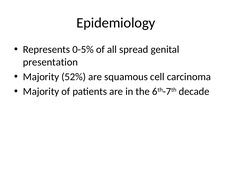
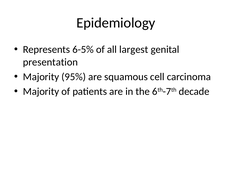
0-5%: 0-5% -> 6-5% (83, 49)
spread: spread -> largest (134, 49)
52%: 52% -> 95% (74, 76)
